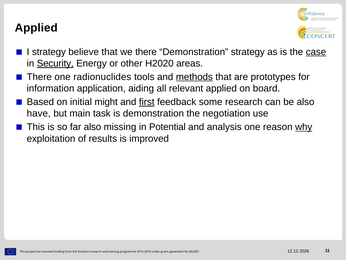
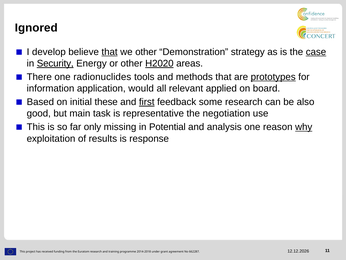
Applied: Applied -> Ignored (36, 28)
I strategy: strategy -> develop (49, 52)
that underline: none -> present (110, 52)
we there: there -> other (146, 52)
H2020 underline: none -> present (159, 63)
methods underline: present -> none (194, 77)
prototypes underline: none -> present (273, 77)
aiding: aiding -> would (141, 88)
might: might -> these (106, 102)
have: have -> good (39, 113)
is demonstration: demonstration -> representative (153, 113)
far also: also -> only (92, 127)
improved: improved -> response (149, 138)
